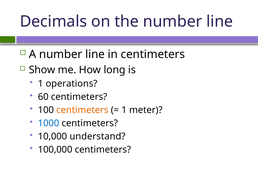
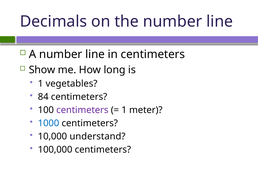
operations: operations -> vegetables (71, 83)
60: 60 -> 84 (43, 97)
centimeters colour: orange -> purple (82, 110)
